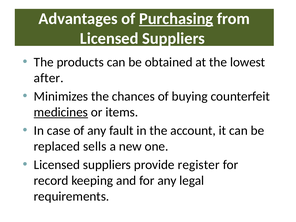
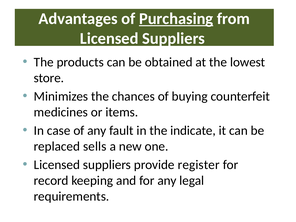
after: after -> store (49, 78)
medicines underline: present -> none (61, 112)
account: account -> indicate (193, 131)
